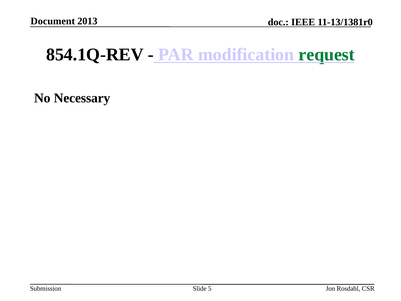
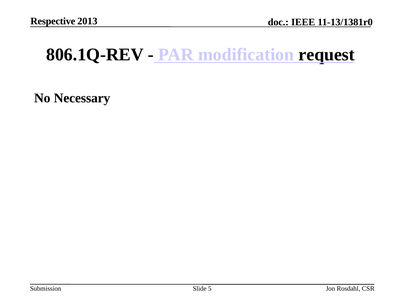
Document: Document -> Respective (53, 21)
854.1Q-REV: 854.1Q-REV -> 806.1Q-REV (95, 55)
request colour: green -> black (327, 55)
